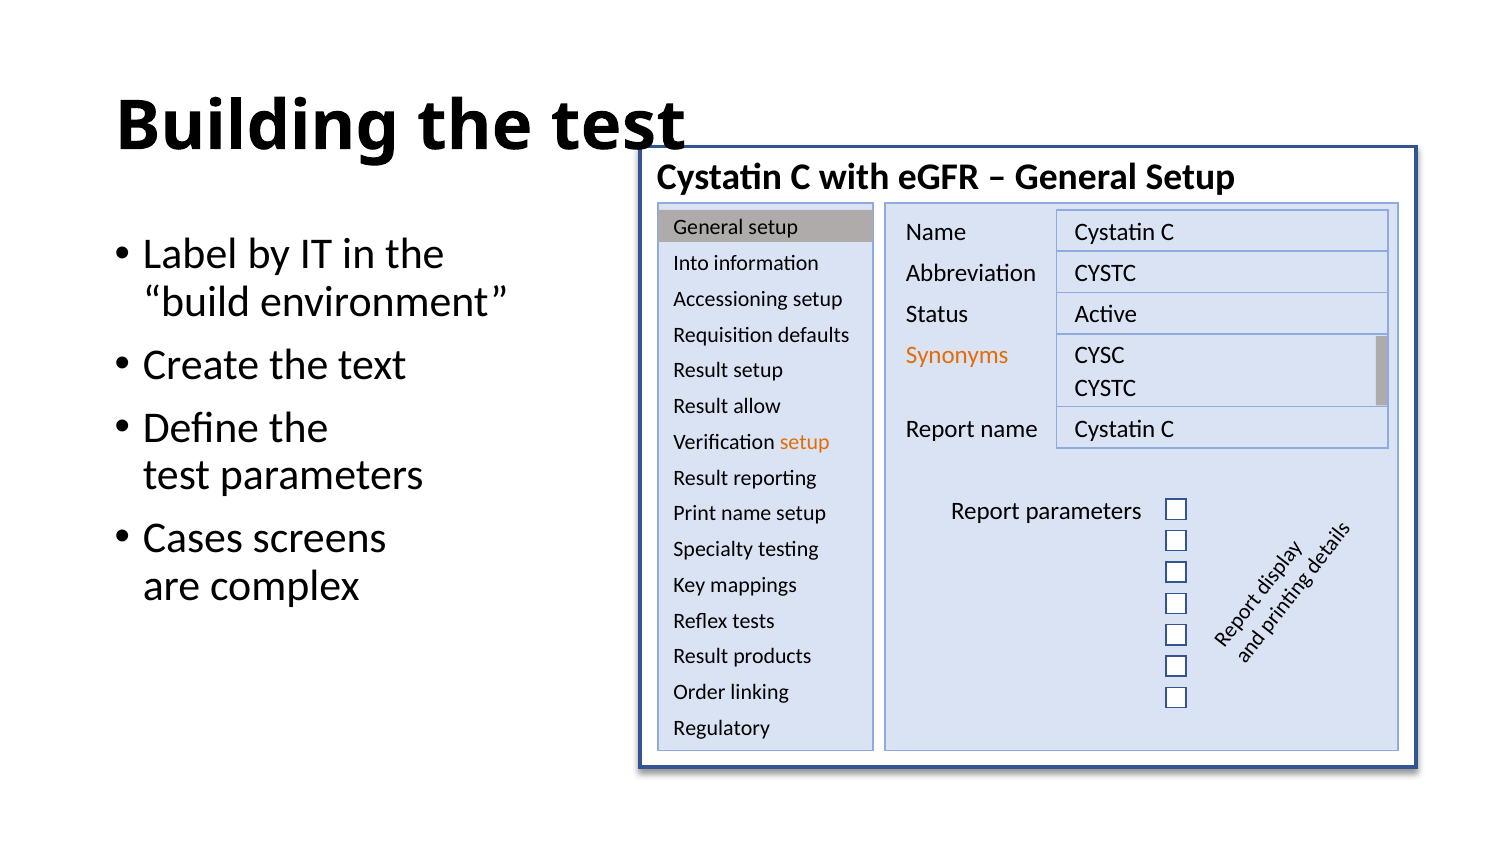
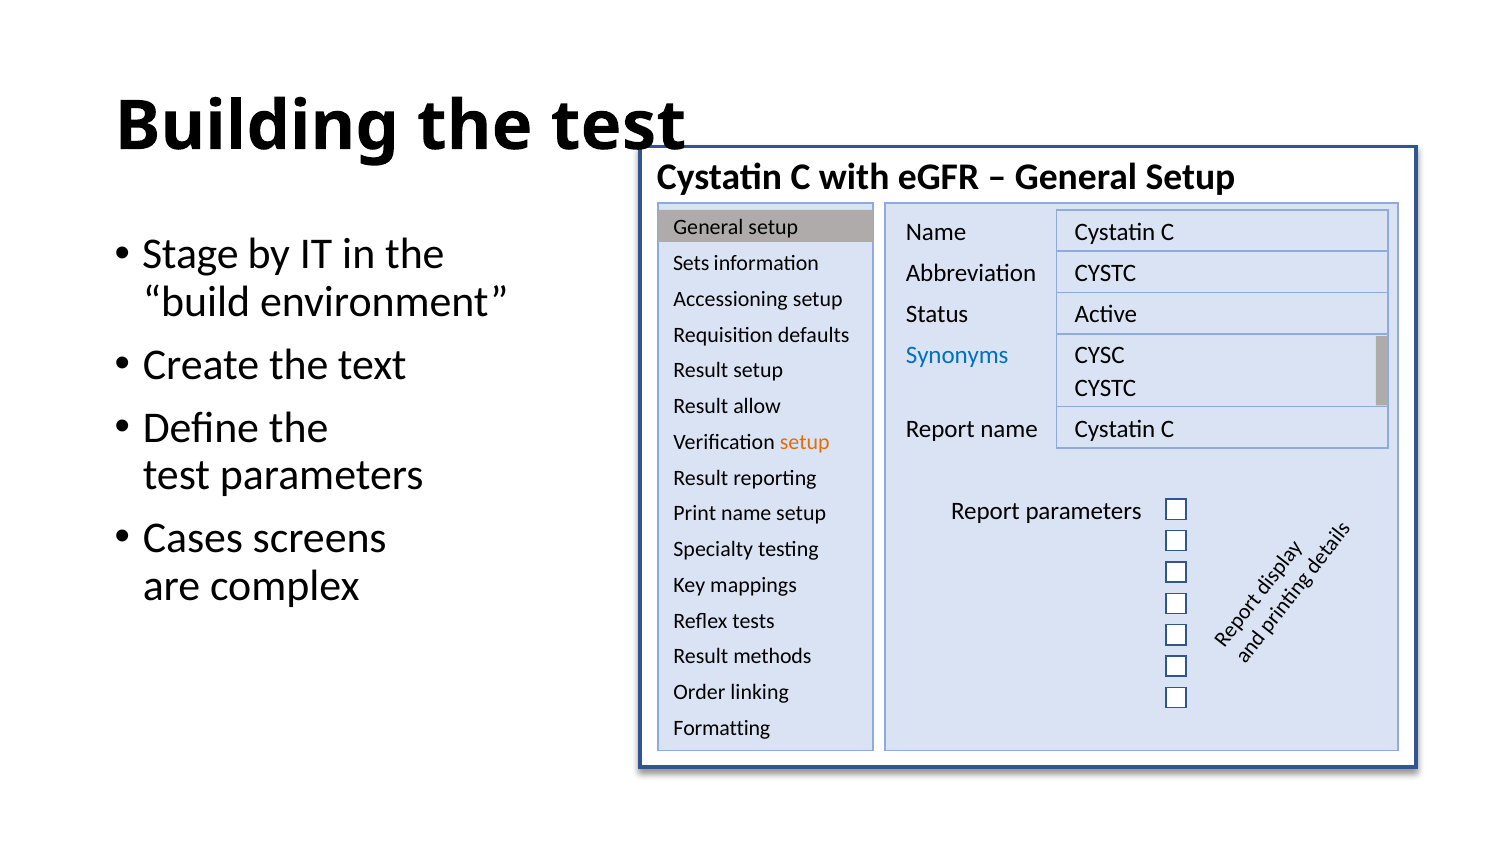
Label: Label -> Stage (190, 254)
Into: Into -> Sets (691, 263)
Synonyms colour: orange -> blue (957, 355)
products: products -> methods (772, 657)
Regulatory: Regulatory -> Formatting (722, 728)
